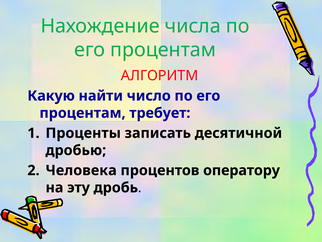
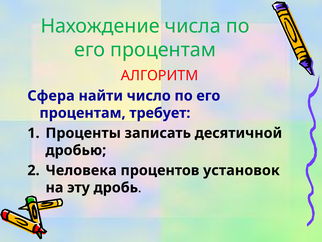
Какую: Какую -> Сфера (51, 96)
оператору: оператору -> установок (241, 170)
